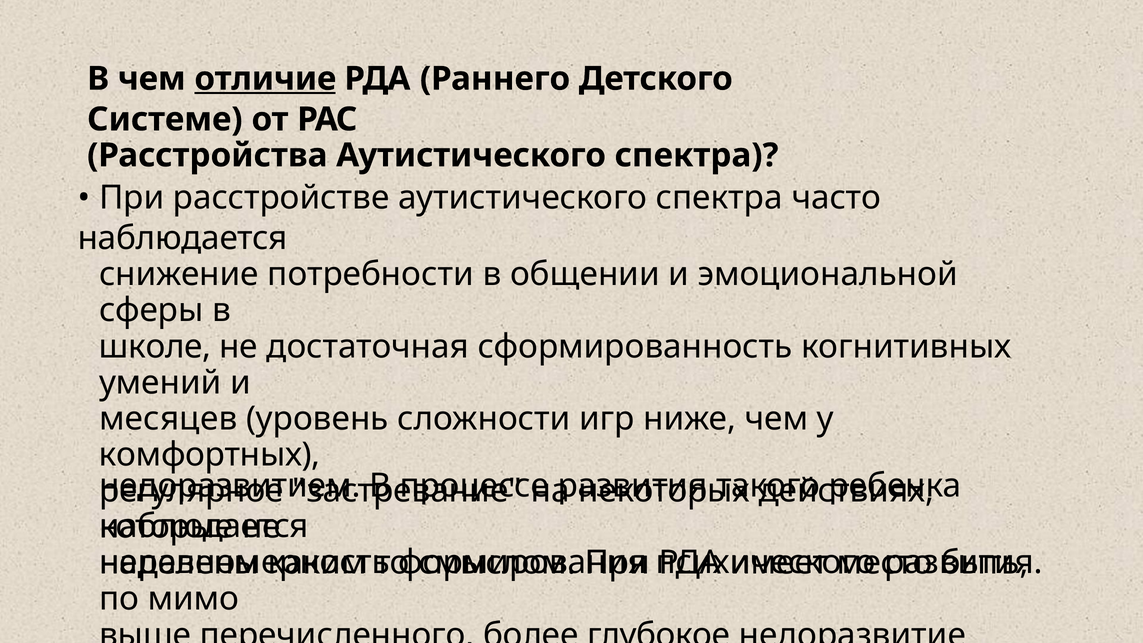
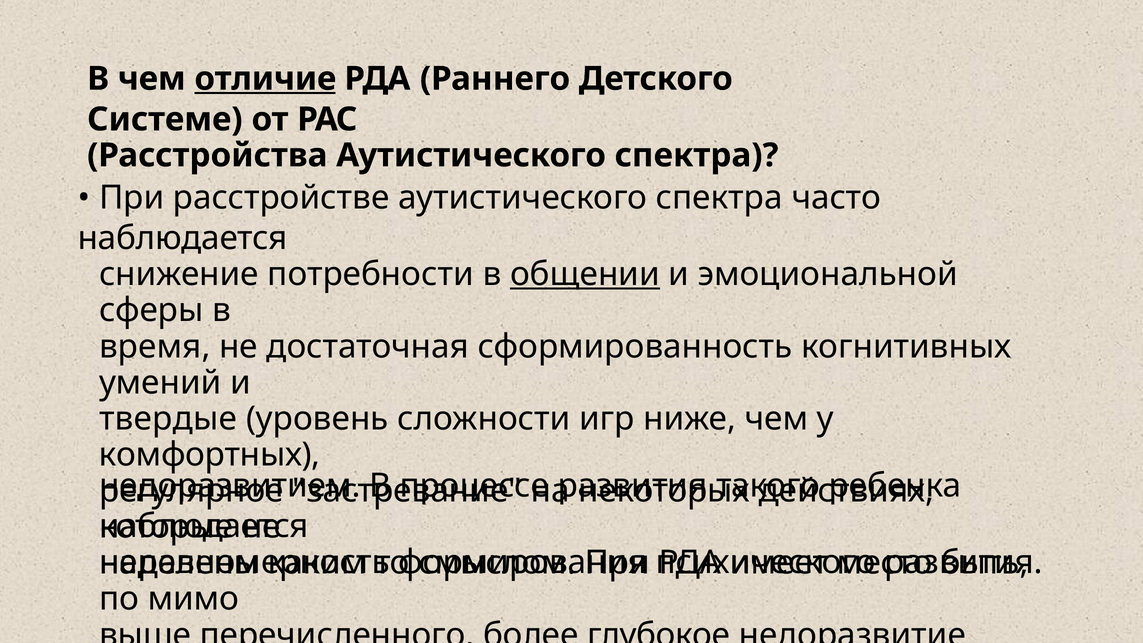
общении underline: none -> present (585, 274)
школе: школе -> время (155, 347)
месяцев: месяцев -> твердые (168, 419)
